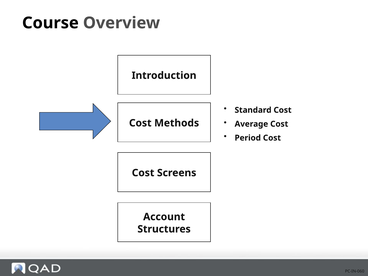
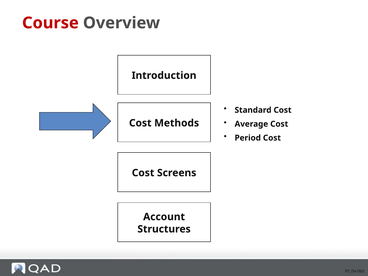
Course colour: black -> red (50, 23)
